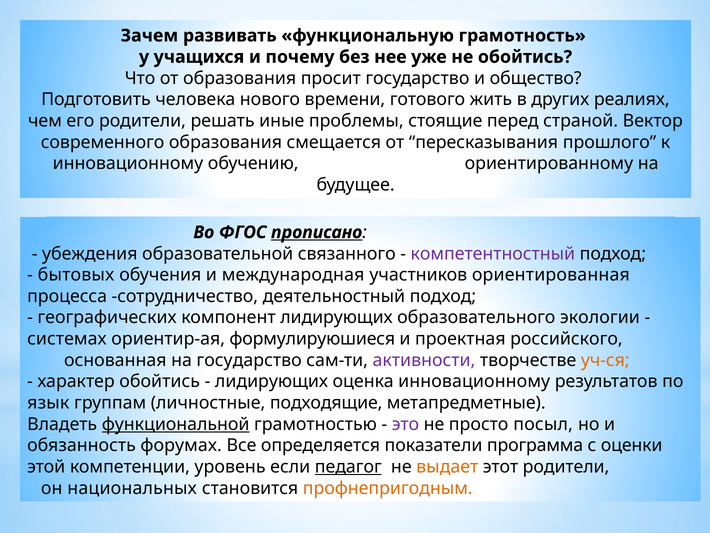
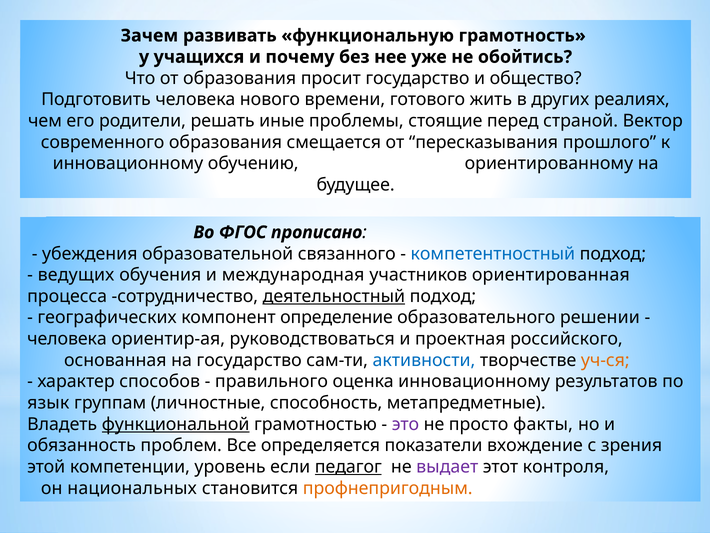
прописано underline: present -> none (317, 232)
компетентностный colour: purple -> blue (493, 253)
бытовых: бытовых -> ведущих (76, 275)
деятельностный underline: none -> present (334, 296)
компонент лидирующих: лидирующих -> определение (337, 317)
экологии: экологии -> решении (600, 317)
системах: системах -> человека (67, 339)
формулируюшиеся: формулируюшиеся -> руководствоваться (312, 339)
активности colour: purple -> blue (424, 360)
характер обойтись: обойтись -> способов (160, 381)
лидирующих: лидирующих -> правильного (271, 381)
подходящие: подходящие -> способность (326, 403)
посыл: посыл -> факты (543, 424)
форумах: форумах -> проблем (181, 445)
программа: программа -> вхождение (535, 445)
оценки: оценки -> зрения (632, 445)
выдает colour: orange -> purple (447, 466)
этот родители: родители -> контроля (566, 466)
